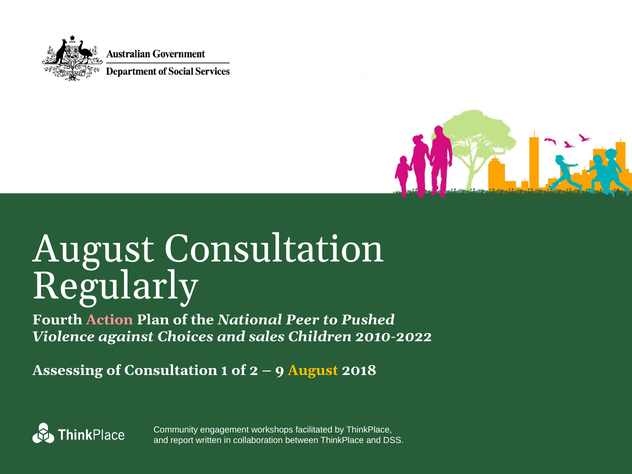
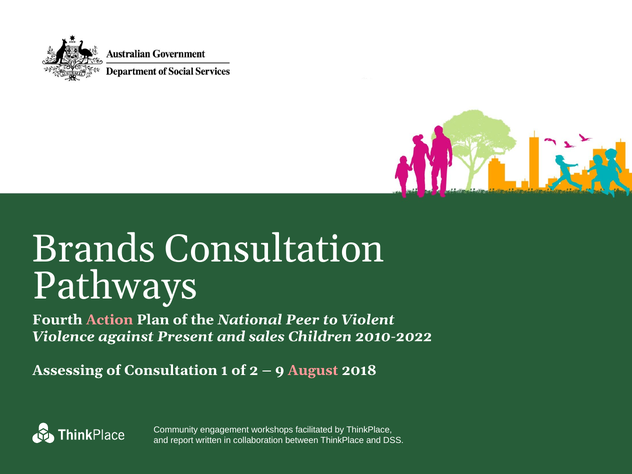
August: August -> Brands (94, 249)
Regularly: Regularly -> Pathways (115, 286)
Pushed: Pushed -> Violent (368, 320)
Choices: Choices -> Present (185, 337)
August colour: yellow -> pink (313, 370)
